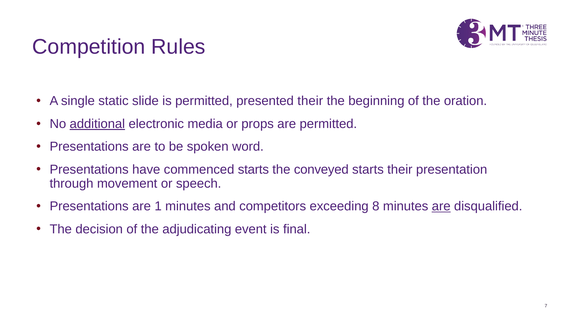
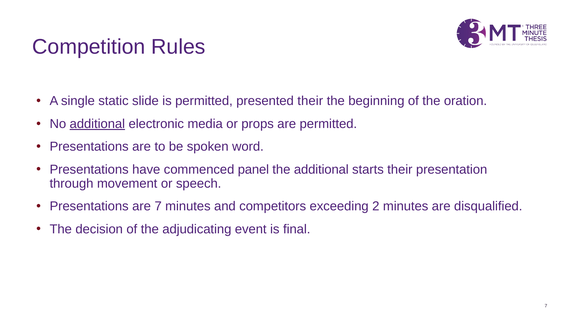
commenced starts: starts -> panel (253, 170)
the conveyed: conveyed -> additional (321, 170)
are 1: 1 -> 7 (158, 207)
8: 8 -> 2 (376, 207)
are underline: present -> none (441, 207)
